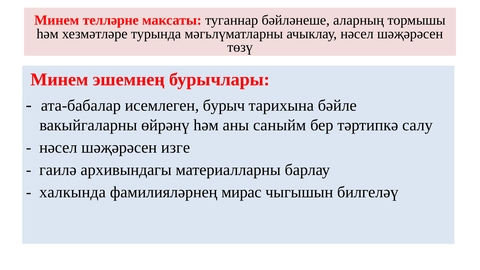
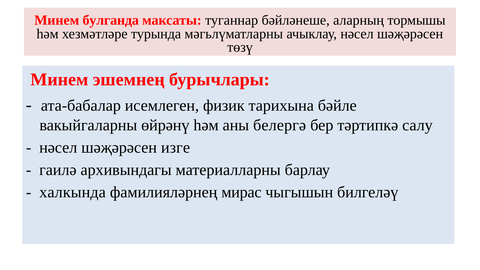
телләрне: телләрне -> булганда (111, 20)
бурыч: бурыч -> физик (224, 105)
саныйм: саныйм -> белергә (280, 125)
